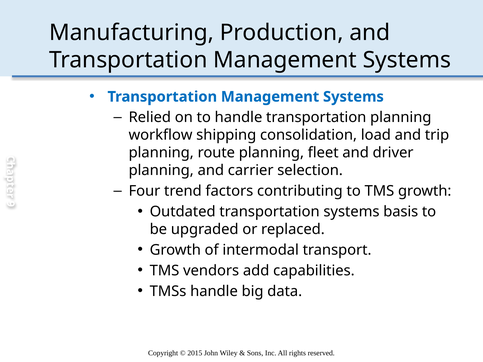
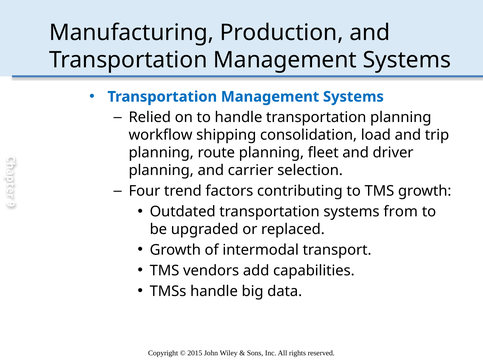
basis: basis -> from (401, 212)
